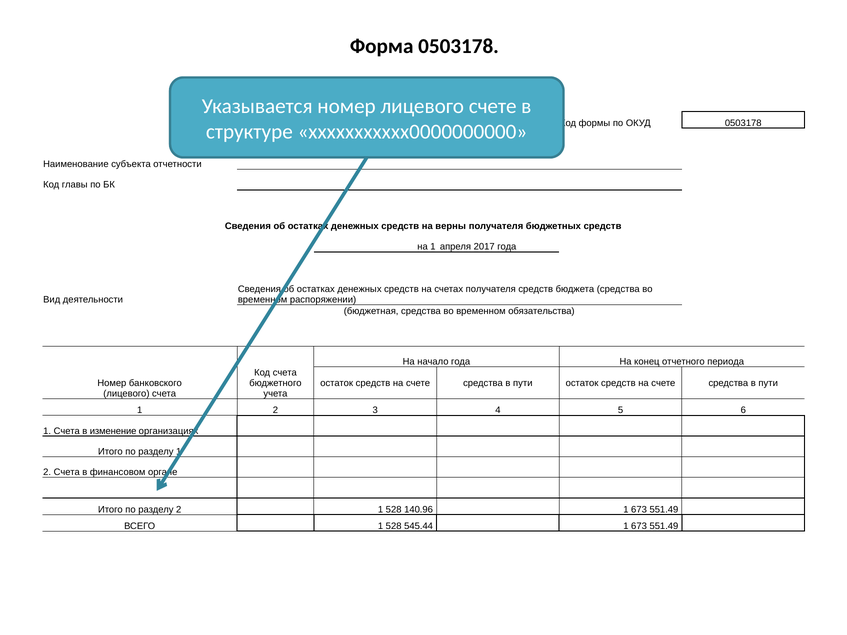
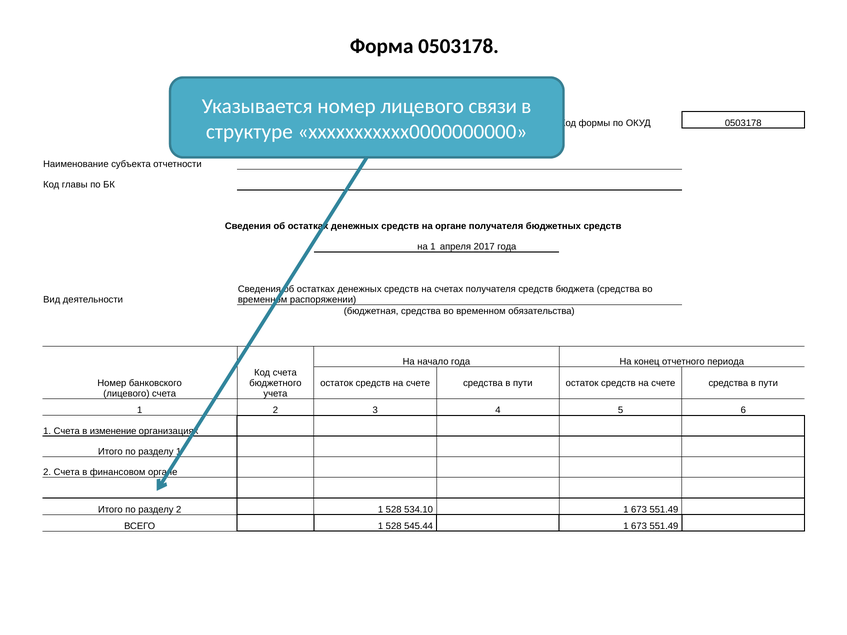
лицевого счете: счете -> связи (493, 106)
на верны: верны -> органе (451, 226)
140.96: 140.96 -> 534.10 (419, 510)
